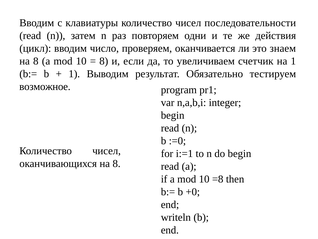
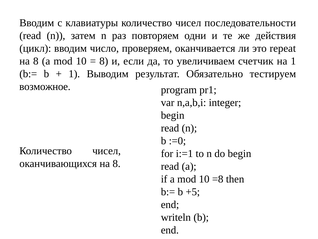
знаем: знаем -> repeat (283, 48)
+0: +0 -> +5 (193, 191)
